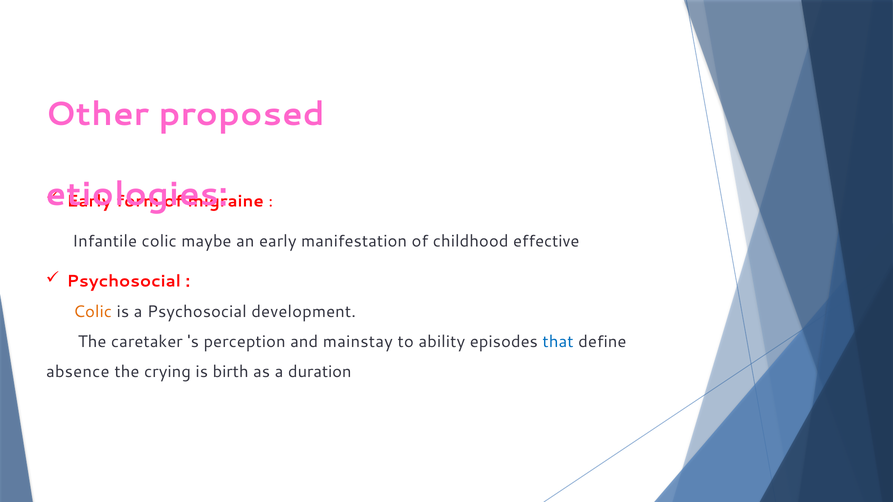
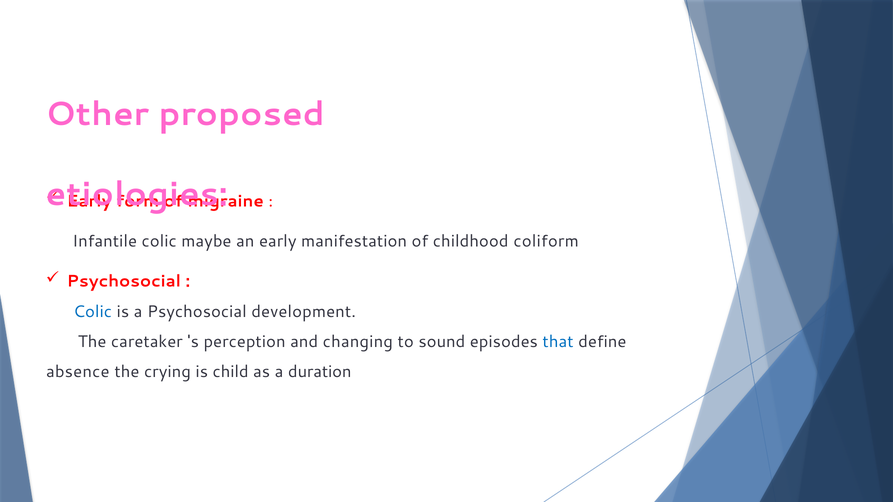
effective: effective -> coliform (546, 241)
Colic colour: orange -> blue (93, 312)
mainstay: mainstay -> changing (358, 342)
ability: ability -> sound (442, 342)
birth: birth -> child (231, 372)
